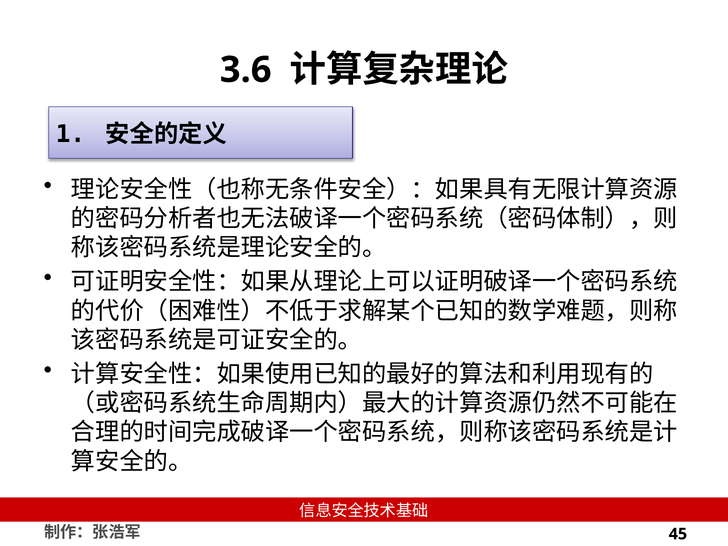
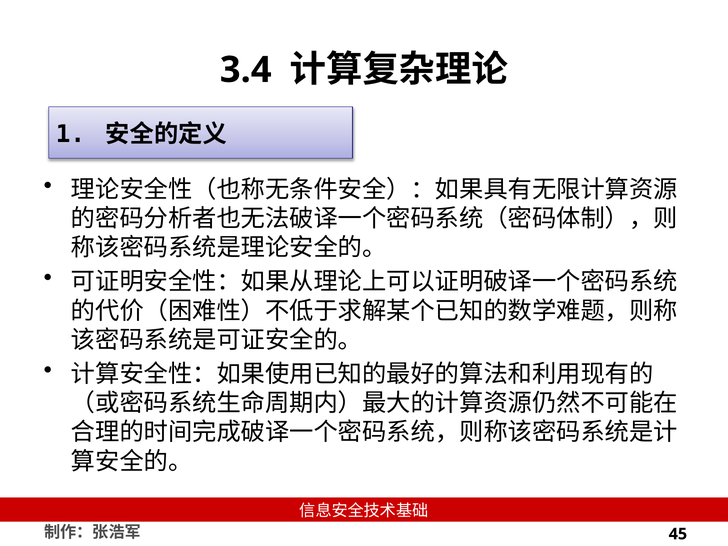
3.6: 3.6 -> 3.4 (246, 70)
